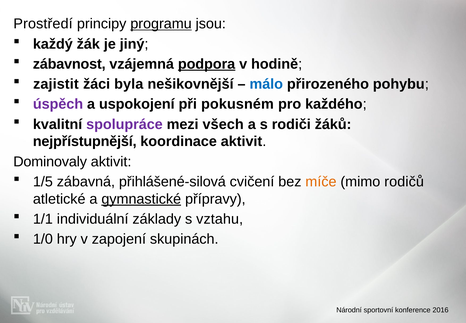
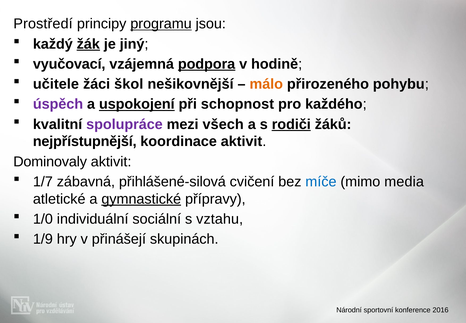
žák underline: none -> present (88, 44)
zábavnost: zábavnost -> vyučovací (69, 64)
zajistit: zajistit -> učitele (56, 84)
byla: byla -> škol (129, 84)
málo colour: blue -> orange (266, 84)
uspokojení underline: none -> present (137, 104)
pokusném: pokusném -> schopnost (237, 104)
rodiči underline: none -> present (291, 124)
1/5: 1/5 -> 1/7 (43, 182)
míče colour: orange -> blue (321, 182)
rodičů: rodičů -> media (404, 182)
1/1: 1/1 -> 1/0 (43, 219)
základy: základy -> sociální (157, 219)
1/0: 1/0 -> 1/9 (43, 239)
zapojení: zapojení -> přinášejí (119, 239)
